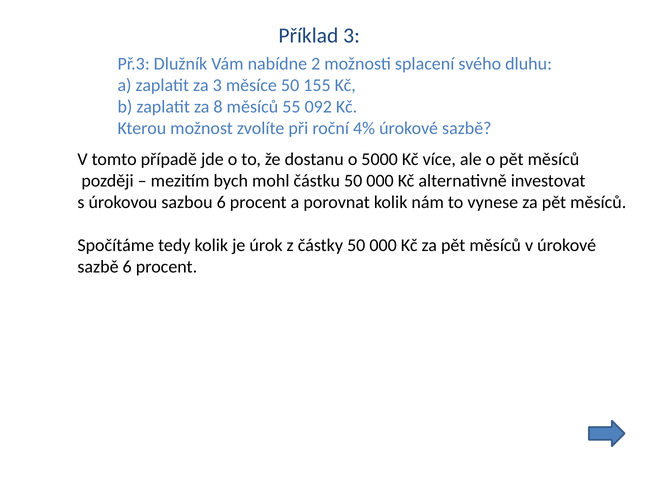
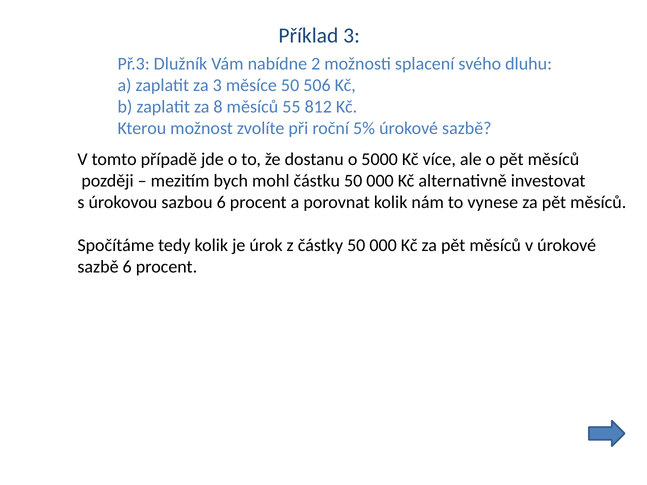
155: 155 -> 506 (317, 85)
092: 092 -> 812 (318, 107)
4%: 4% -> 5% (364, 129)
